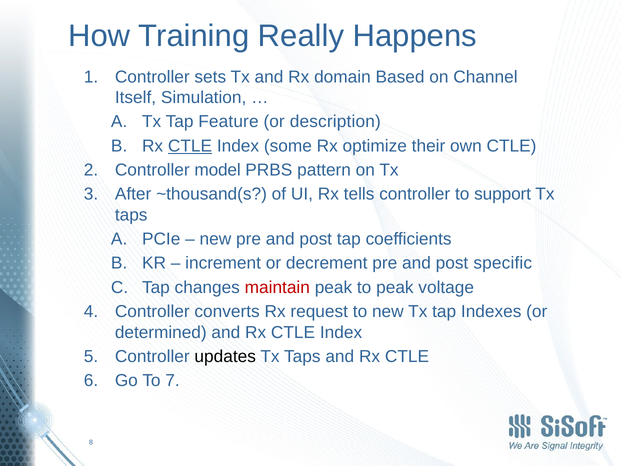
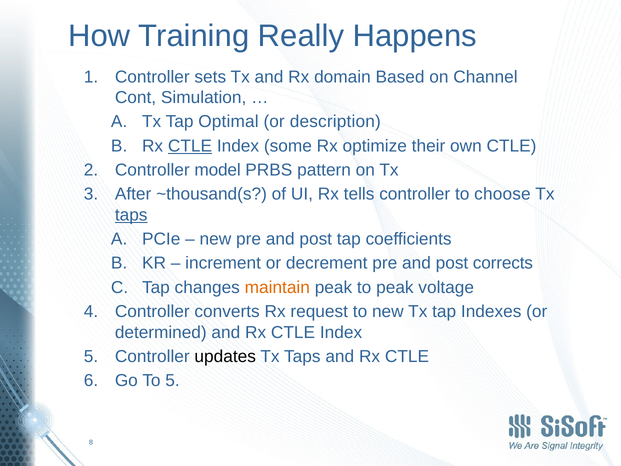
Itself: Itself -> Cont (135, 97)
Feature: Feature -> Optimal (228, 122)
support: support -> choose (502, 194)
taps underline: none -> present (131, 215)
specific: specific -> corrects (503, 263)
maintain colour: red -> orange (277, 287)
To 7: 7 -> 5 (173, 380)
